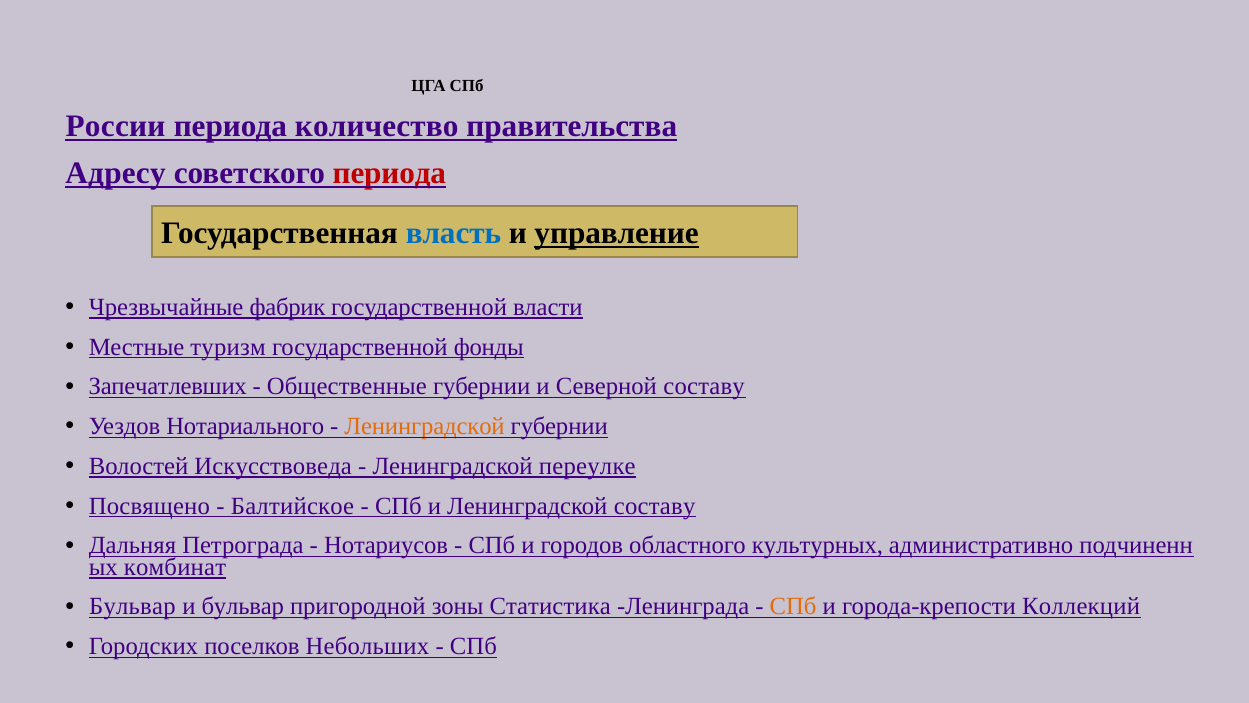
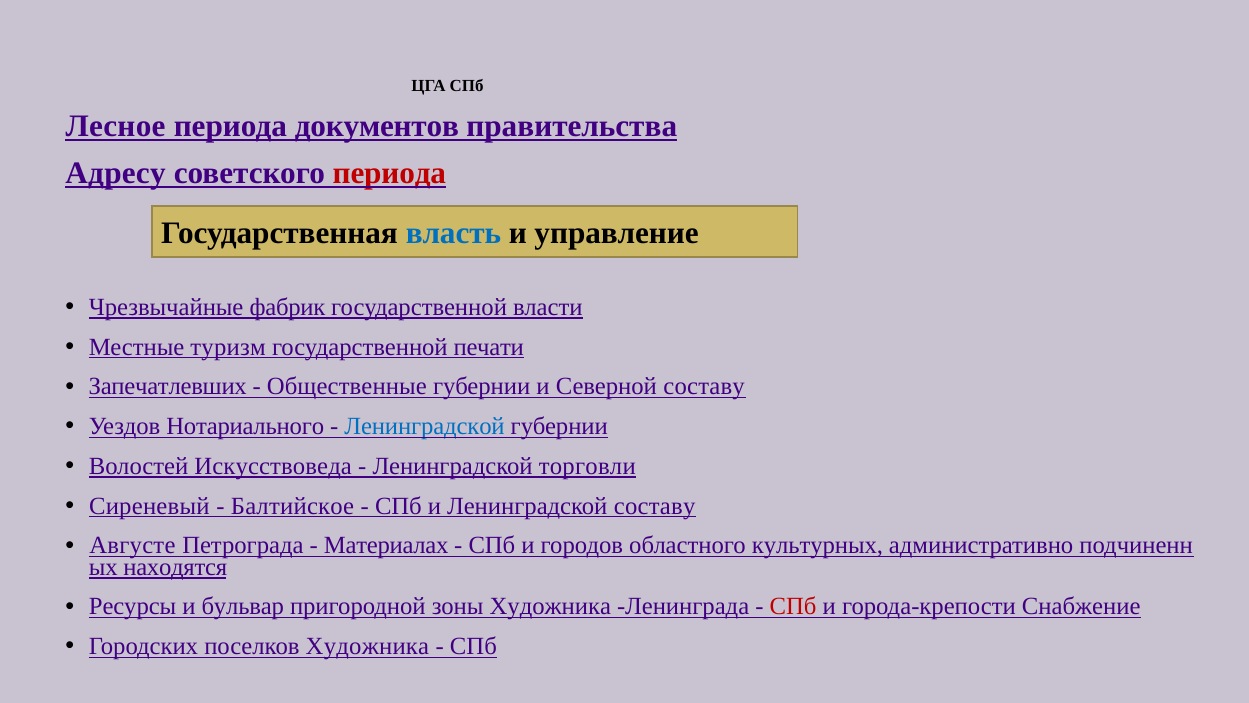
России: России -> Лесное (116, 126)
количество: количество -> документов (377, 126)
управление underline: present -> none (617, 234)
фонды: фонды -> печати (489, 347)
Ленинградской colour: orange -> blue (425, 426)
переулке: переулке -> торговли (587, 466)
Посвящено: Посвящено -> Сиреневый (149, 506)
Дальняя: Дальняя -> Августе (132, 545)
Нотариусов: Нотариусов -> Материалах (386, 545)
комбинат: комбинат -> находятся (175, 567)
Бульвар: Бульвар -> Ресурсы (133, 606)
зоны Статистика: Статистика -> Художника (550, 606)
СПб colour: orange -> red (793, 606)
Коллекций: Коллекций -> Снабжение (1081, 606)
поселков Небольших: Небольших -> Художника (367, 646)
